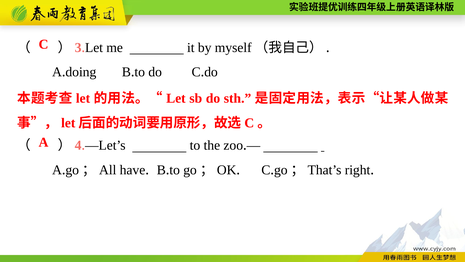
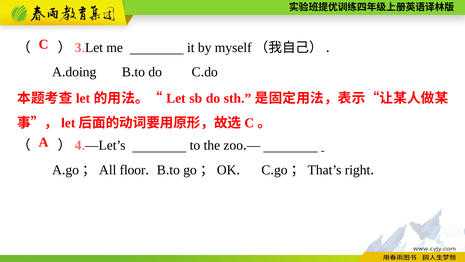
have: have -> floor (133, 170)
